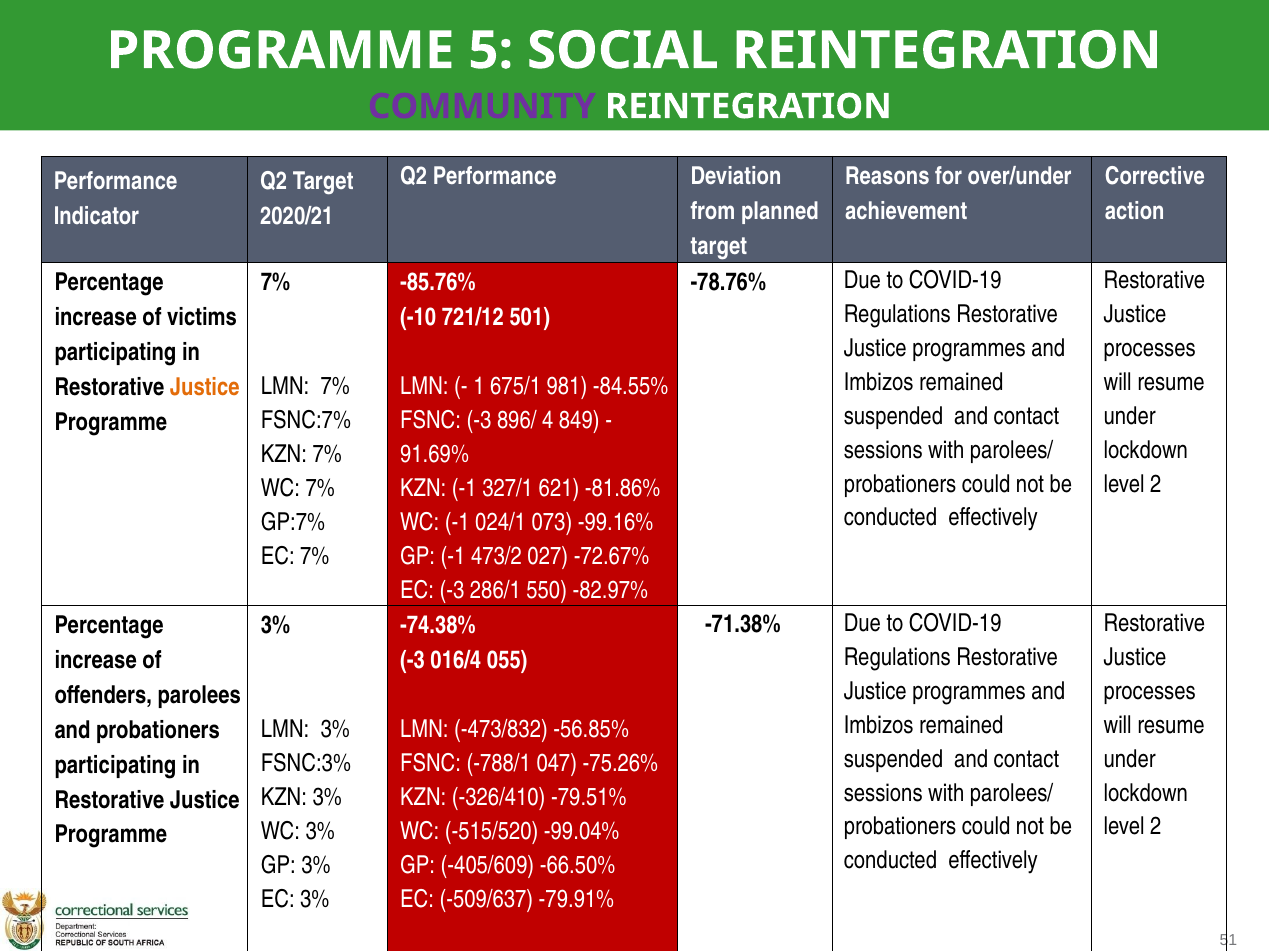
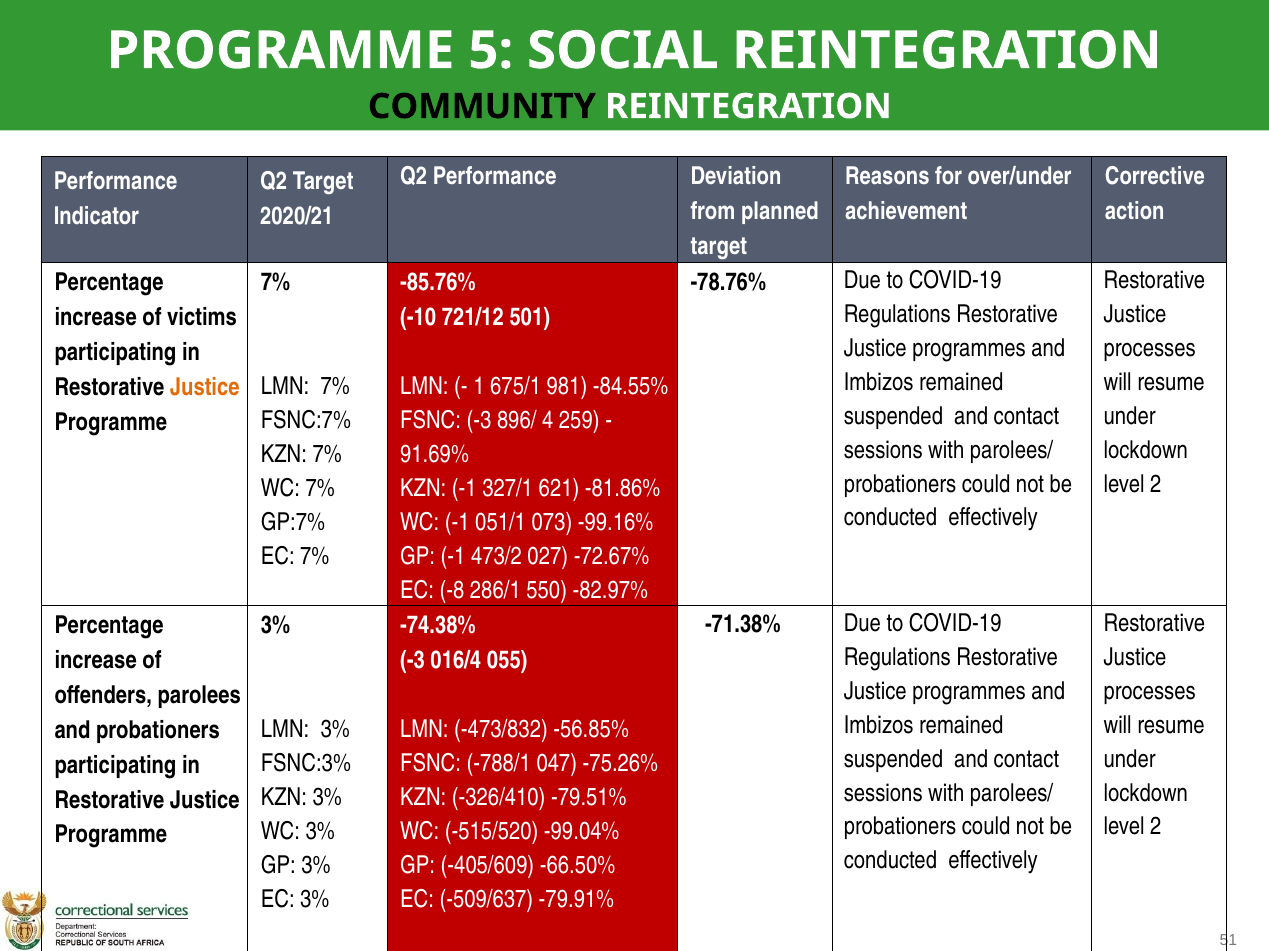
COMMUNITY colour: purple -> black (482, 107)
849: 849 -> 259 (579, 421)
024/1: 024/1 -> 051/1 (501, 523)
EC -3: -3 -> -8 (452, 590)
